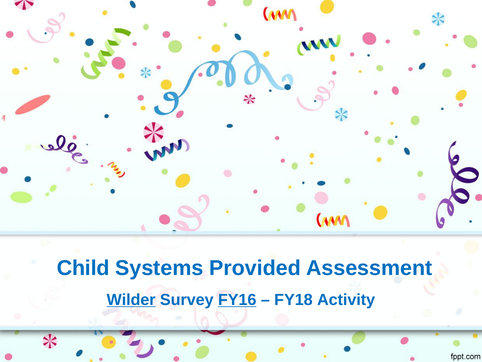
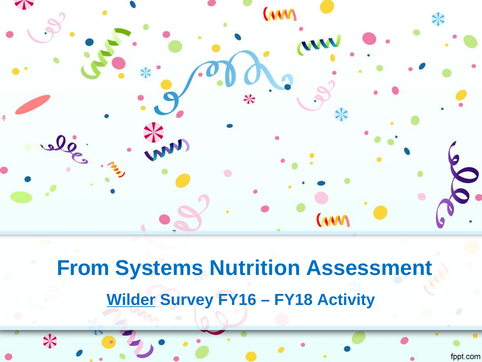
Child: Child -> From (83, 268)
Provided: Provided -> Nutrition (255, 268)
FY16 underline: present -> none (237, 299)
